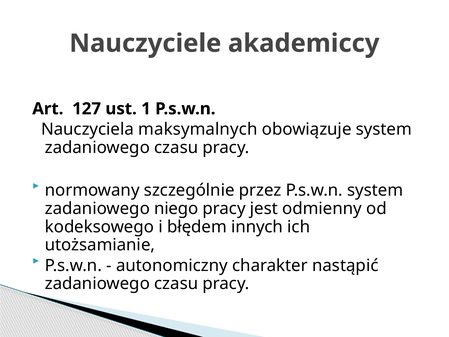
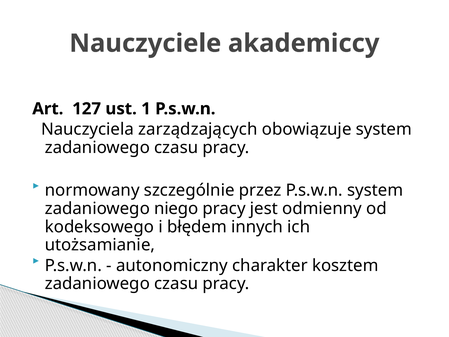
maksymalnych: maksymalnych -> zarządzających (198, 129)
nastąpić: nastąpić -> kosztem (345, 265)
